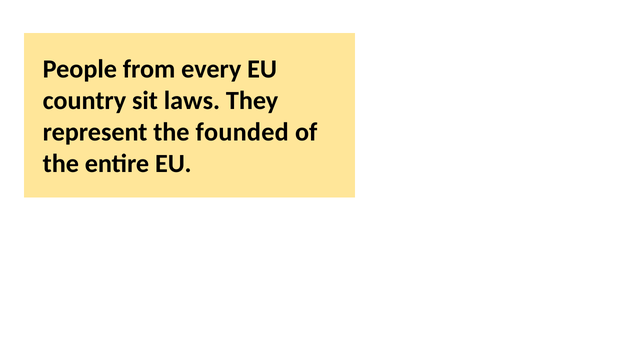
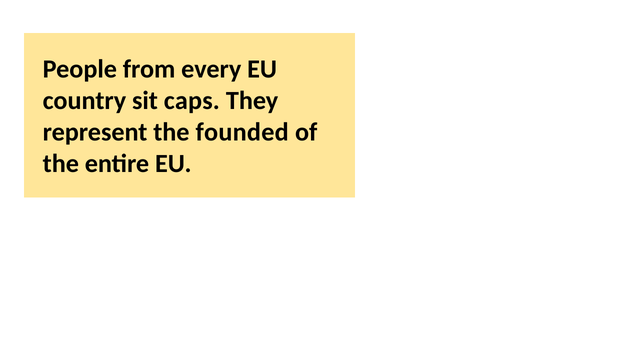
laws: laws -> caps (192, 101)
